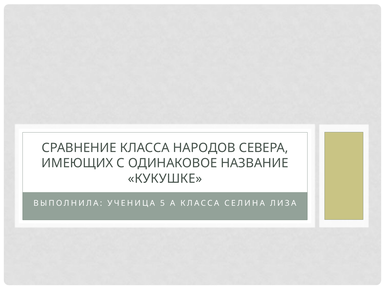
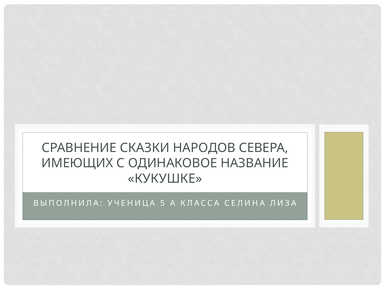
СРАВНЕНИЕ КЛАССА: КЛАССА -> СКАЗКИ (145, 148)
